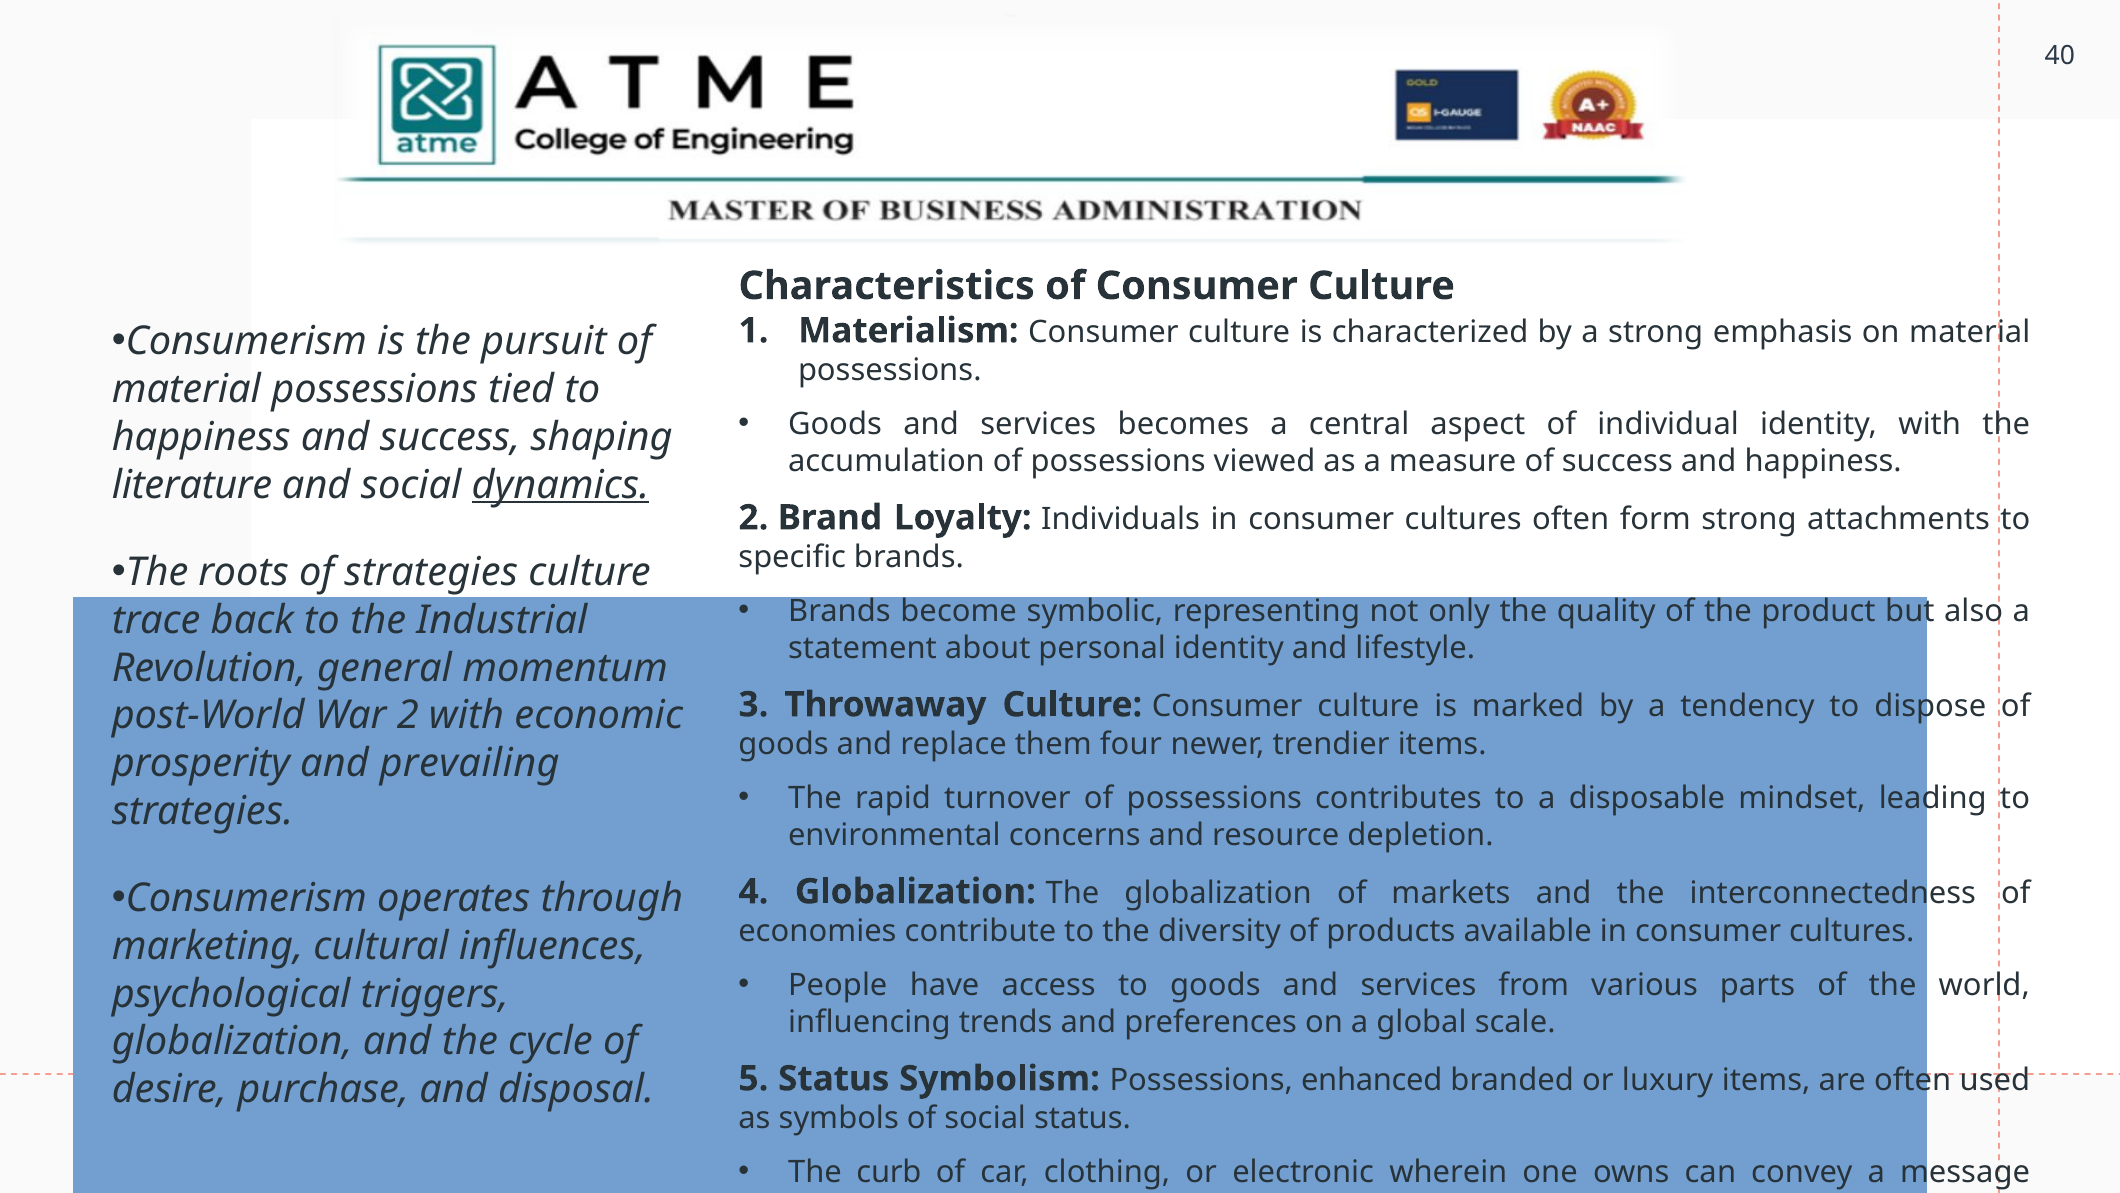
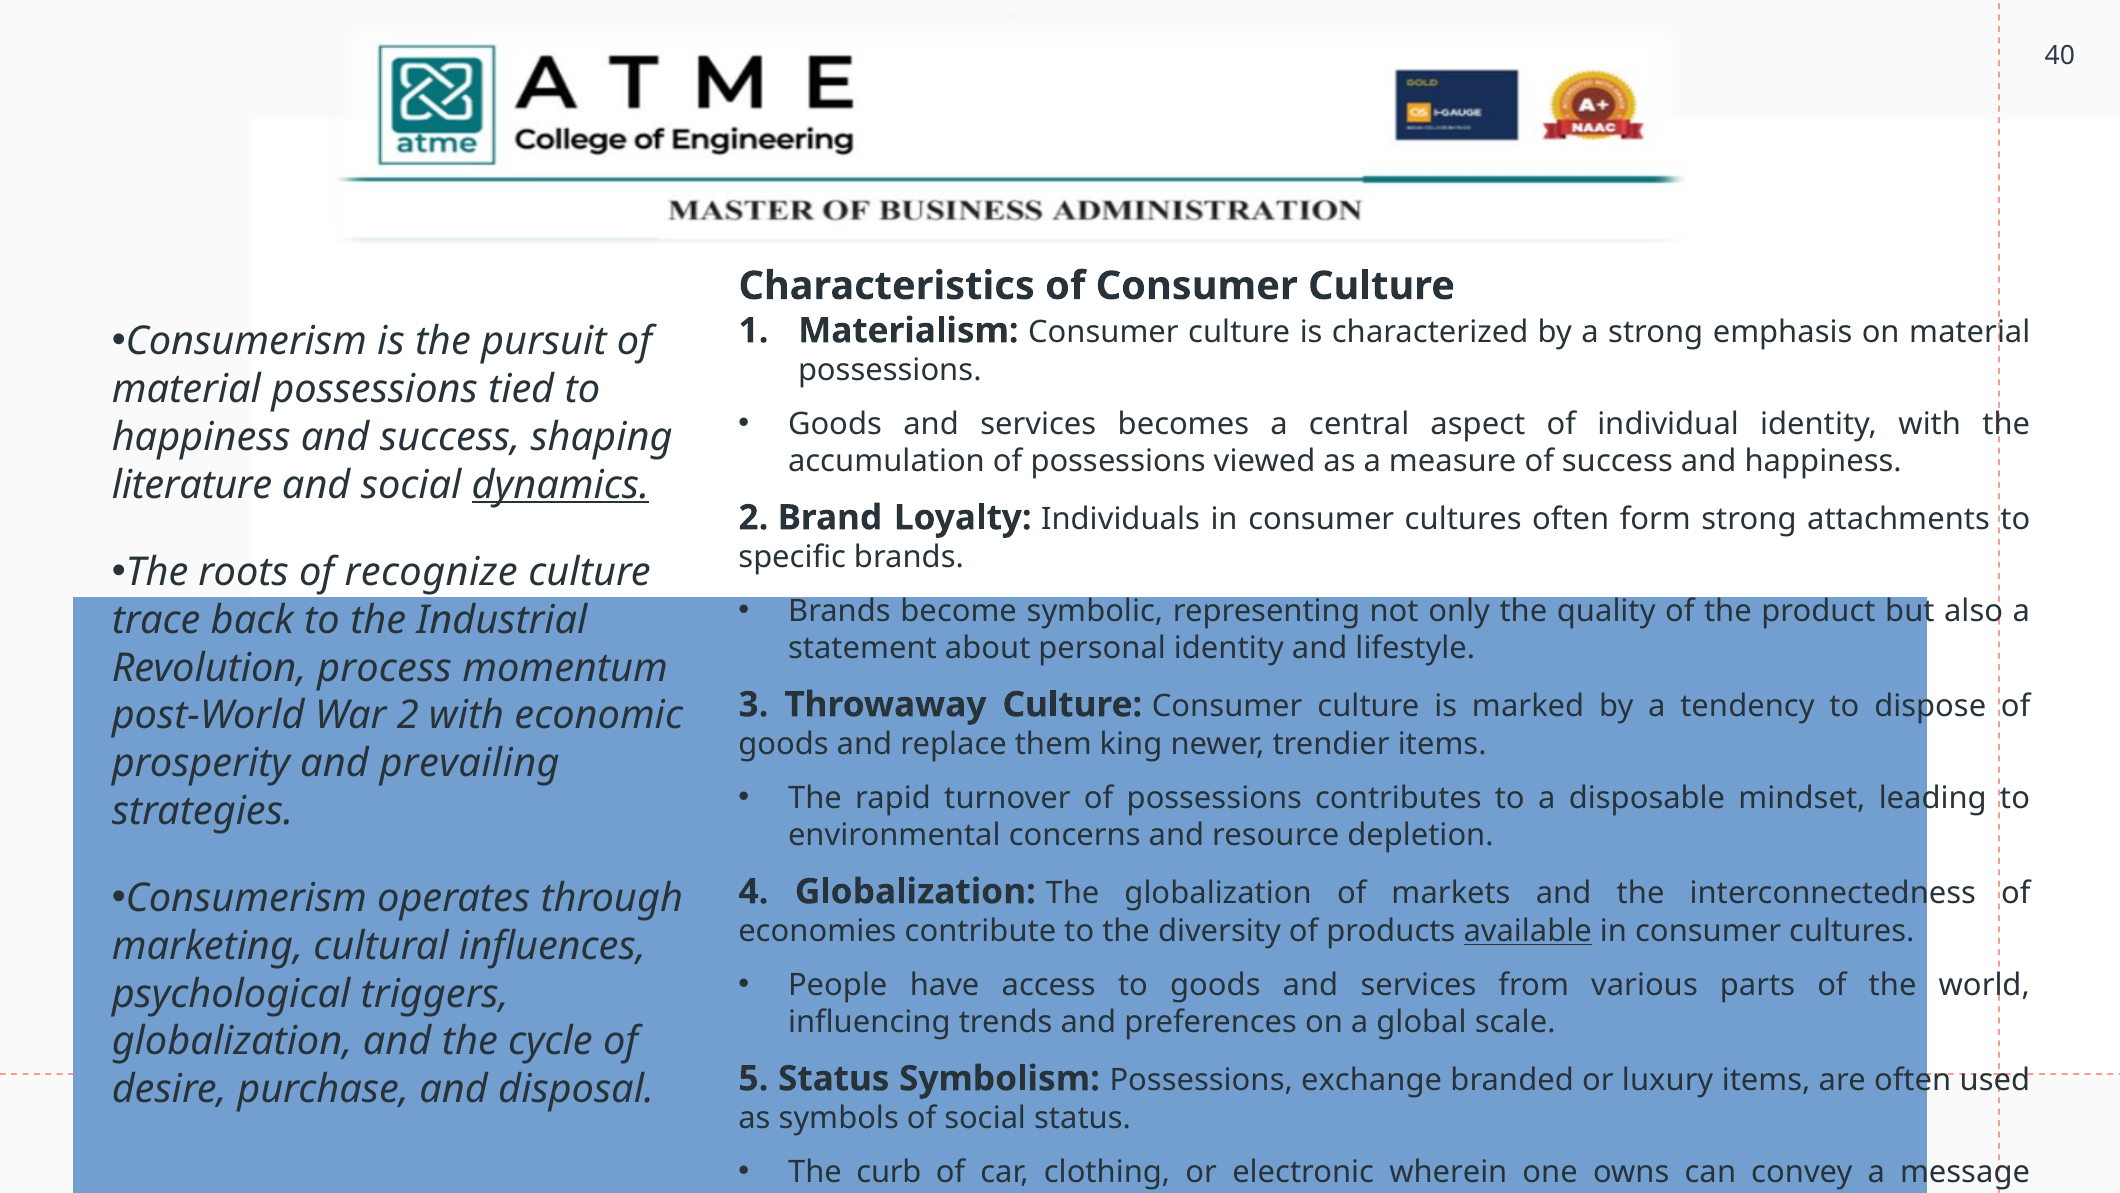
of strategies: strategies -> recognize (431, 572)
general: general -> process (384, 668)
four: four -> king (1131, 744)
available underline: none -> present (1528, 931)
enhanced: enhanced -> exchange (1372, 1080)
